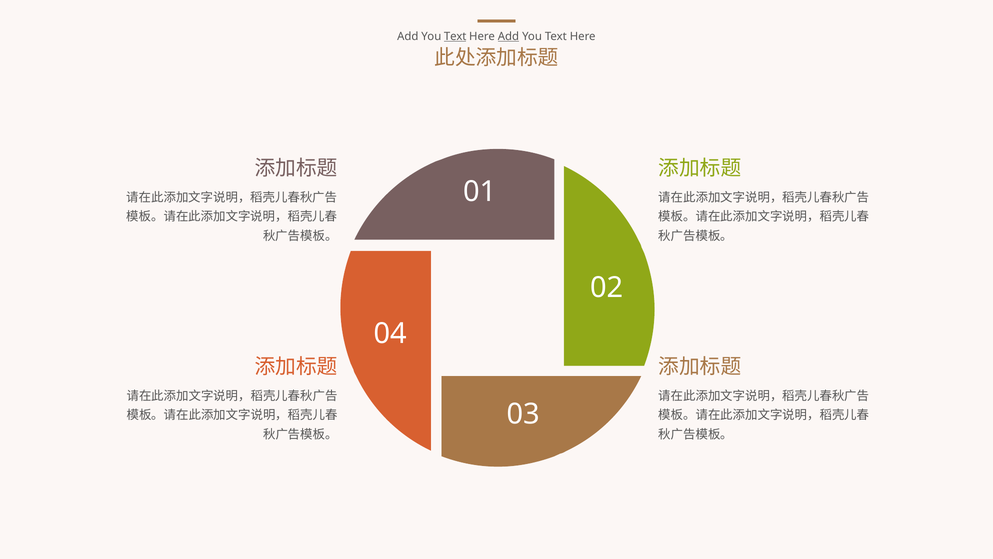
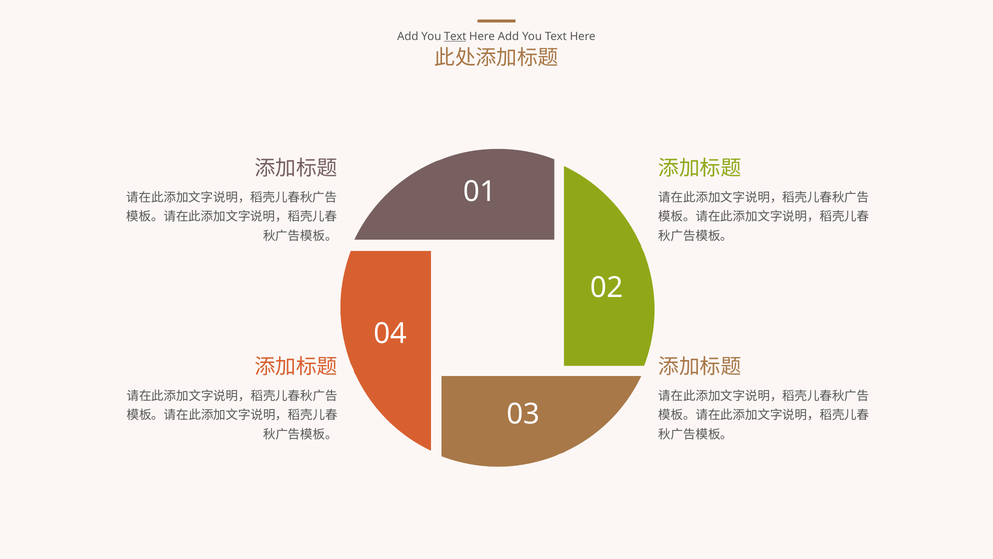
Add underline: present -> none (508, 36)
